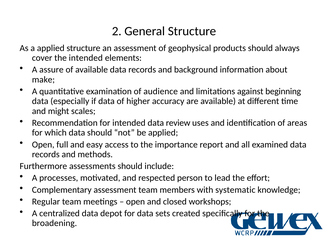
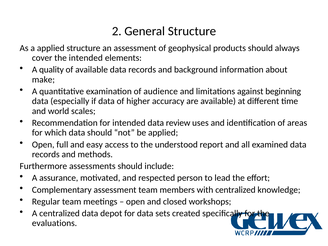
assure: assure -> quality (51, 70)
might: might -> world (59, 111)
importance: importance -> understood (176, 145)
processes: processes -> assurance (59, 178)
with systematic: systematic -> centralized (235, 190)
broadening: broadening -> evaluations (55, 223)
